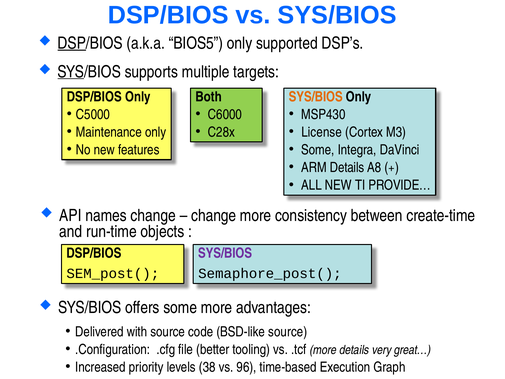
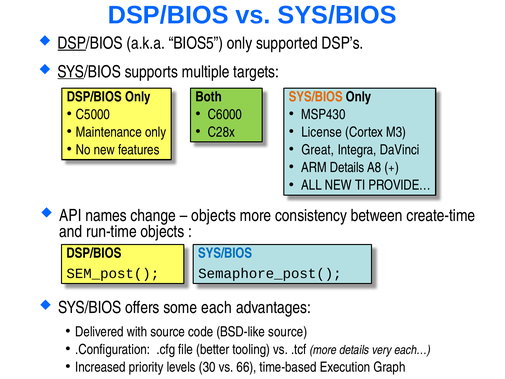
Some: Some -> Great (318, 150)
change: change -> objects (214, 215)
SYS/BIOS colour: purple -> blue (225, 253)
some more: more -> each (217, 307)
great…: great… -> each… (413, 350)
38: 38 -> 30 (207, 367)
96: 96 -> 66 (247, 367)
